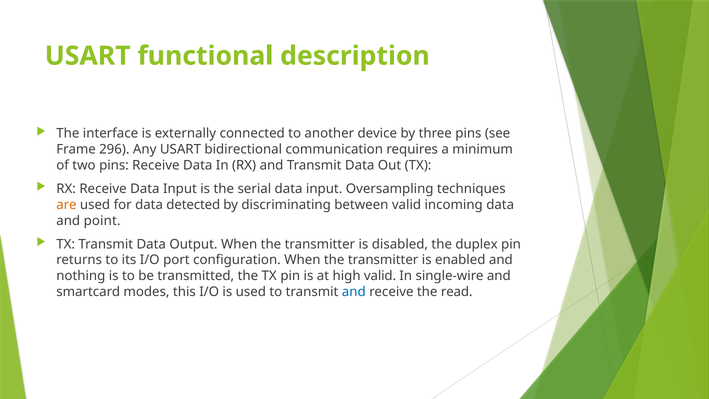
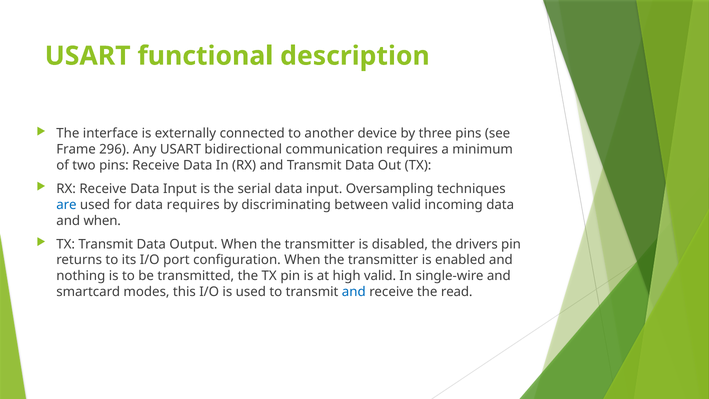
are colour: orange -> blue (66, 205)
data detected: detected -> requires (193, 205)
and point: point -> when (102, 221)
duplex: duplex -> drivers (477, 244)
